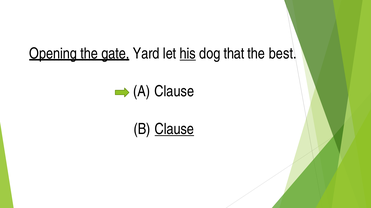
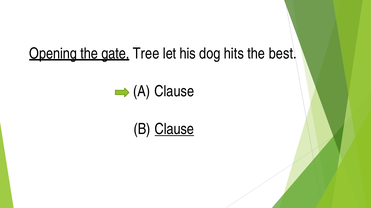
Yard: Yard -> Tree (146, 54)
his underline: present -> none (188, 54)
that: that -> hits (234, 54)
